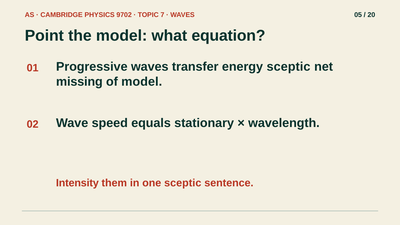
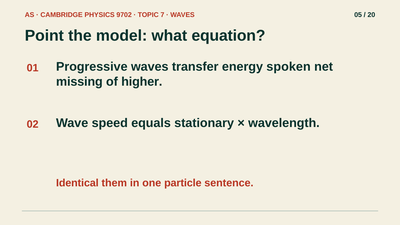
energy sceptic: sceptic -> spoken (289, 67)
of model: model -> higher (142, 82)
Intensity: Intensity -> Identical (77, 183)
one sceptic: sceptic -> particle (183, 183)
